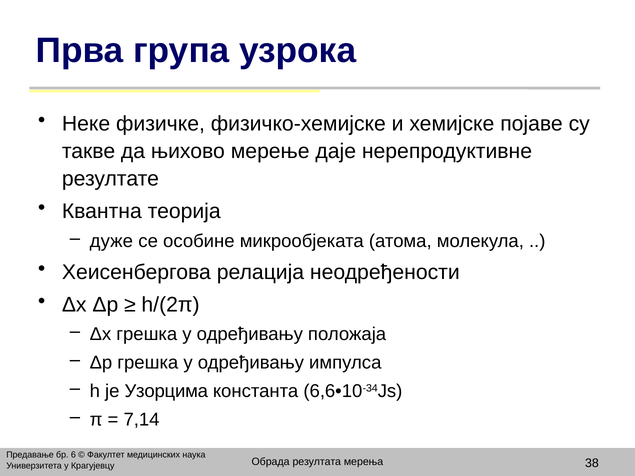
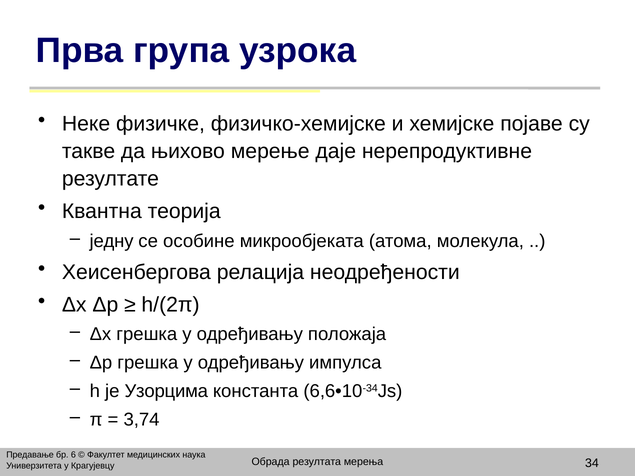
дуже: дуже -> једну (112, 241)
7,14: 7,14 -> 3,74 (142, 420)
38: 38 -> 34 (592, 463)
